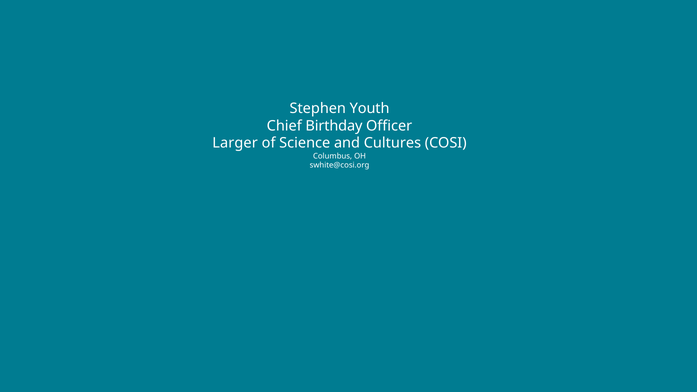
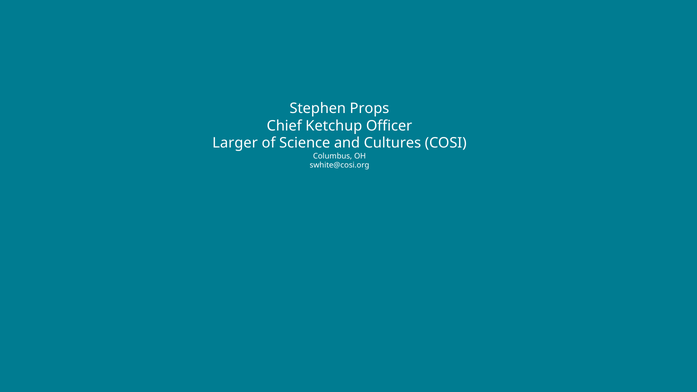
Youth: Youth -> Props (370, 108)
Birthday: Birthday -> Ketchup (334, 126)
